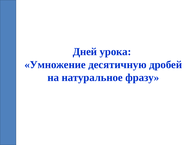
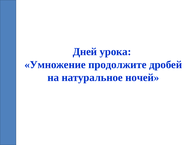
десятичную: десятичную -> продолжите (117, 64)
фразу: фразу -> ночей (142, 77)
